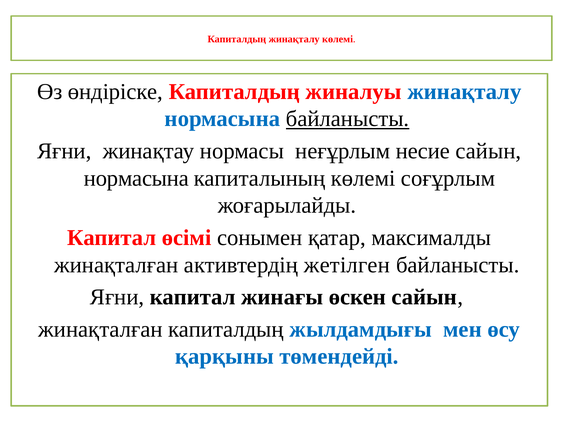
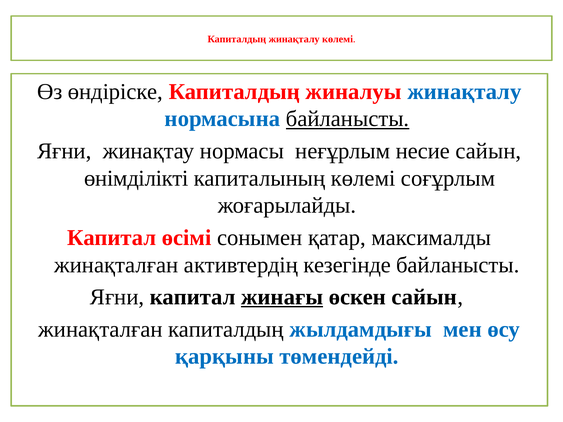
нормасына: нормасына -> өнімділікті (136, 178)
жетілген: жетілген -> кезегінде (347, 265)
жинағы underline: none -> present (282, 297)
